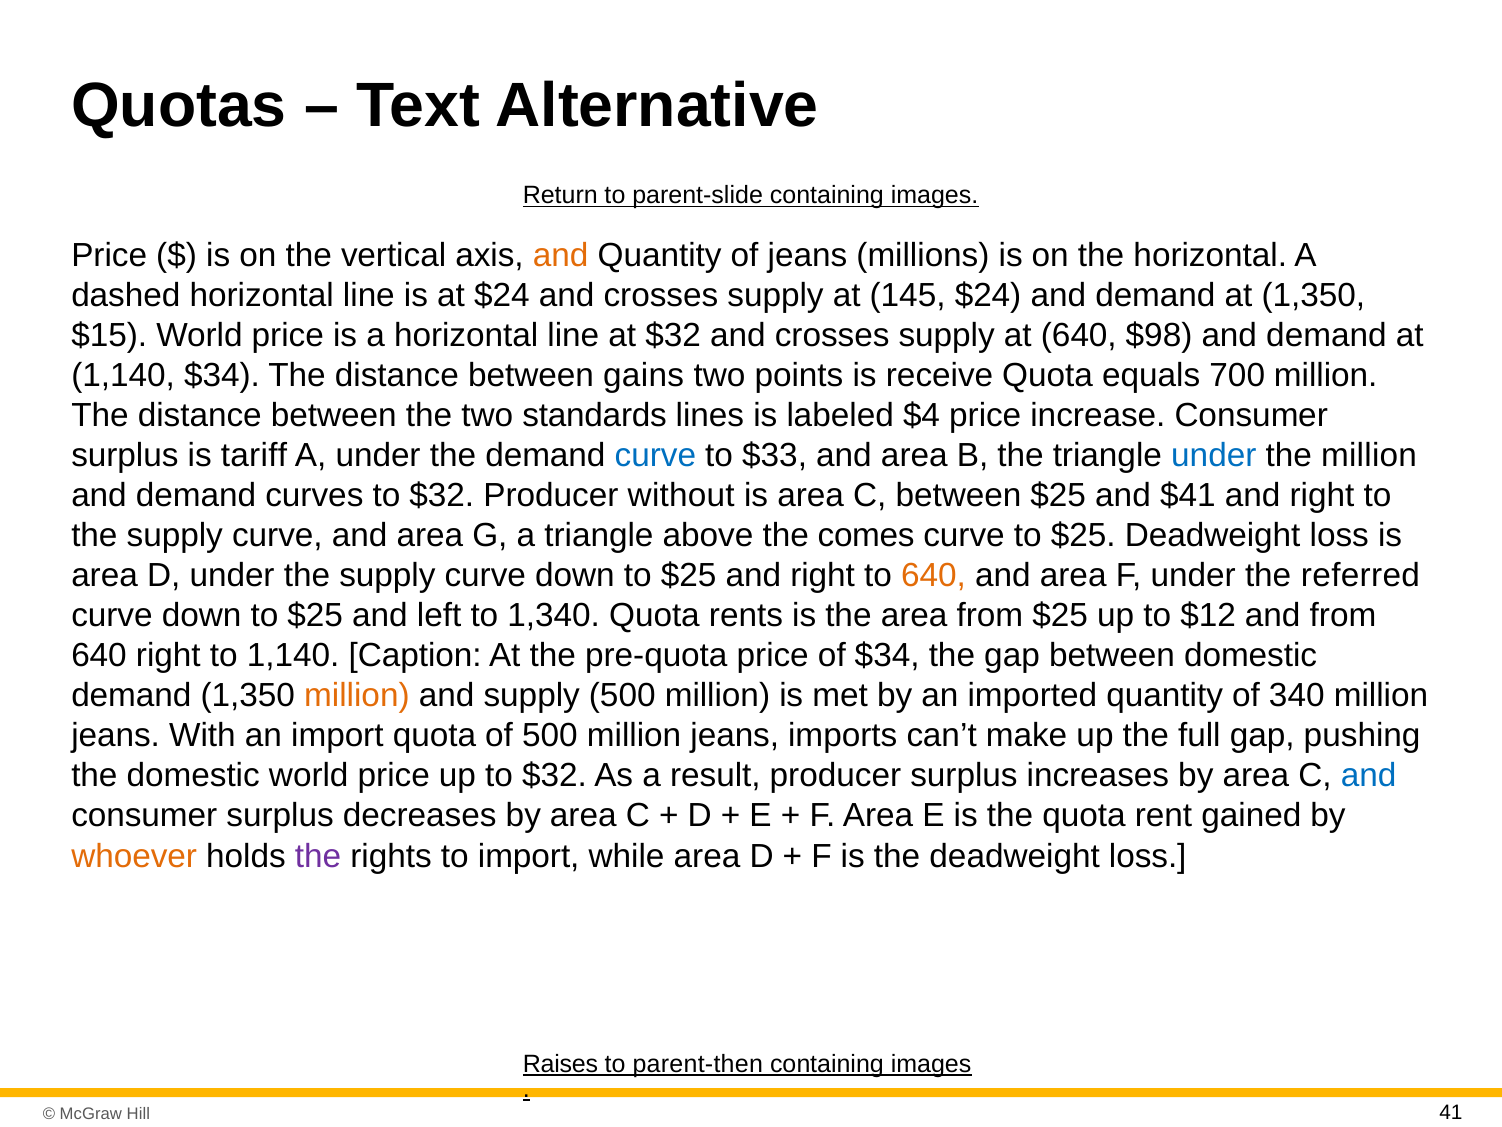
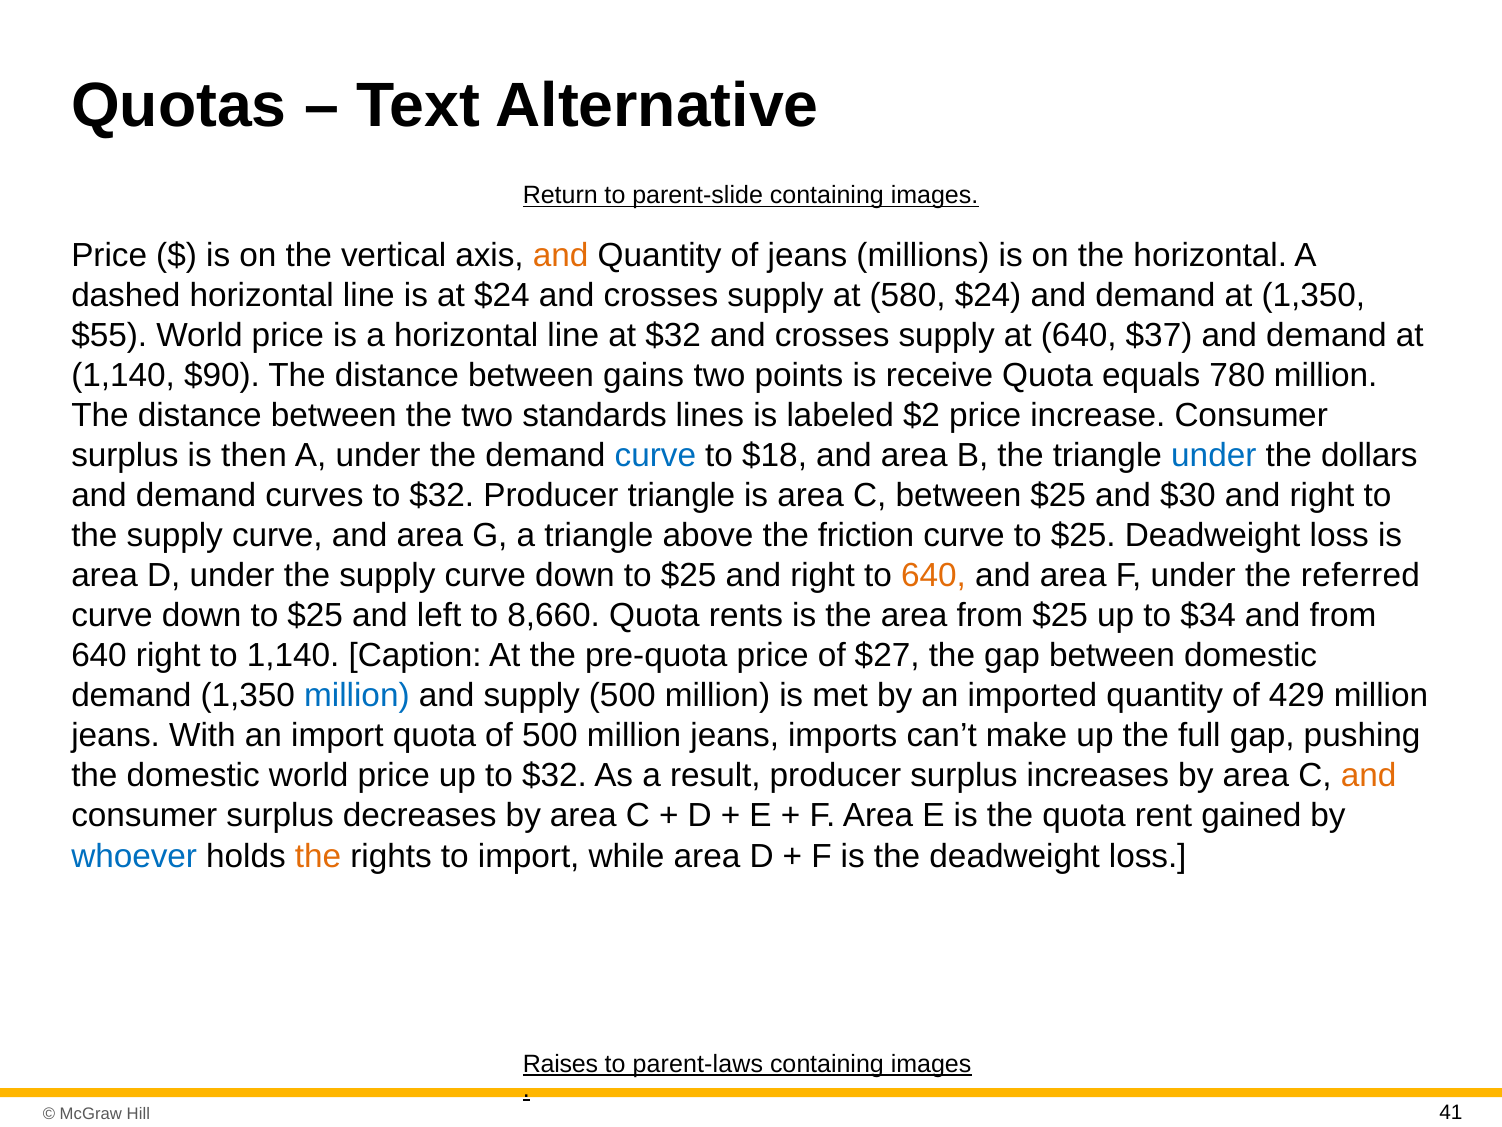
145: 145 -> 580 (908, 295)
$15: $15 -> $55 (109, 335)
$98: $98 -> $37 (1159, 335)
1,140 $34: $34 -> $90 (222, 375)
700: 700 -> 780 (1237, 375)
$4: $4 -> $2 (922, 415)
tariff: tariff -> then (254, 455)
$33: $33 -> $18 (775, 455)
the million: million -> dollars (1369, 455)
Producer without: without -> triangle (681, 495)
$41: $41 -> $30 (1188, 495)
comes: comes -> friction (866, 535)
1,340: 1,340 -> 8,660 (554, 615)
$12: $12 -> $34 (1208, 615)
of $34: $34 -> $27 (887, 655)
million colour: orange -> blue (357, 696)
340: 340 -> 429 (1297, 696)
and colour: blue -> orange (1369, 776)
whoever colour: orange -> blue (134, 856)
the colour: purple -> orange (318, 856)
parent-then: parent-then -> parent-laws (698, 1064)
